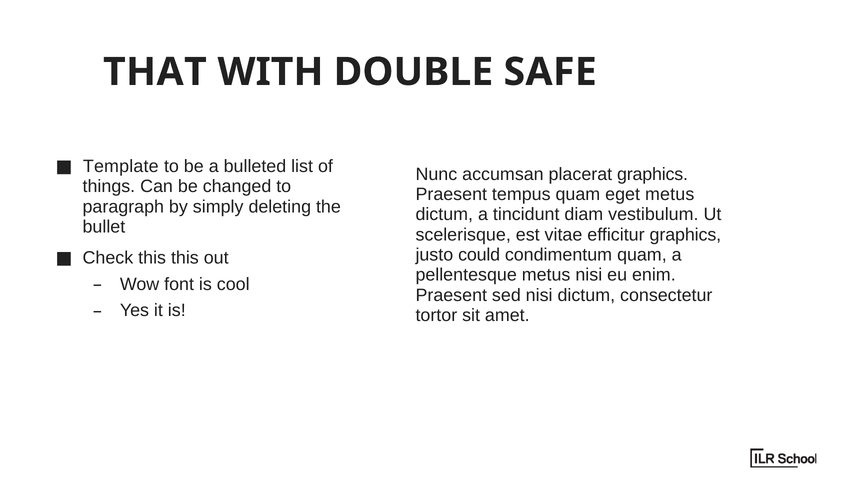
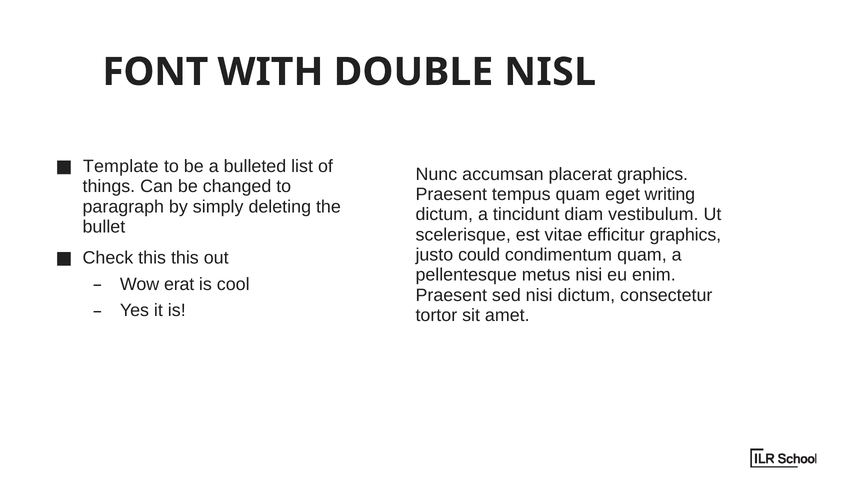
THAT: THAT -> FONT (155, 72)
SAFE: SAFE -> NISL (550, 72)
eget metus: metus -> writing (670, 194)
font: font -> erat (179, 284)
